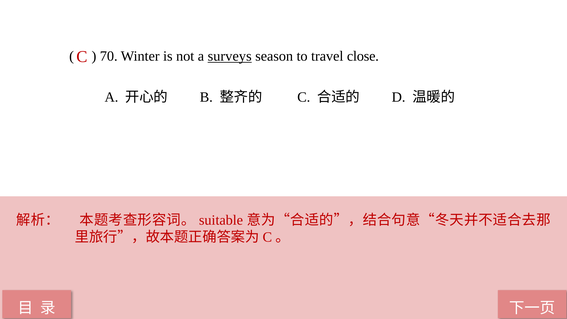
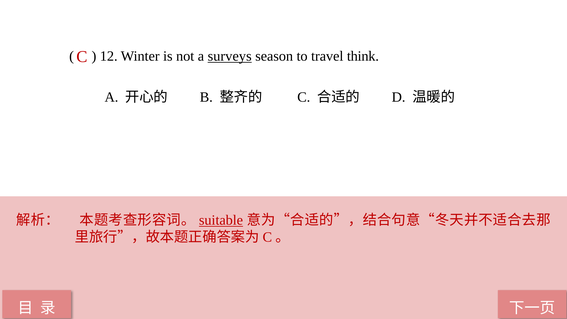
70: 70 -> 12 (109, 56)
close: close -> think (363, 56)
suitable underline: none -> present (221, 220)
